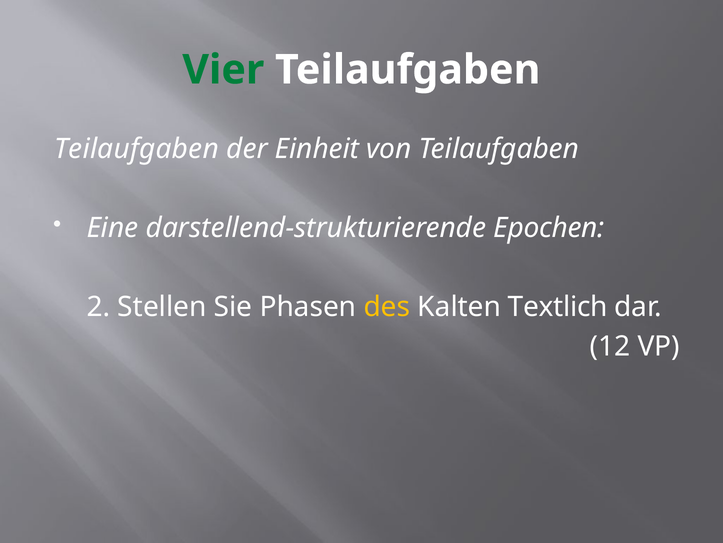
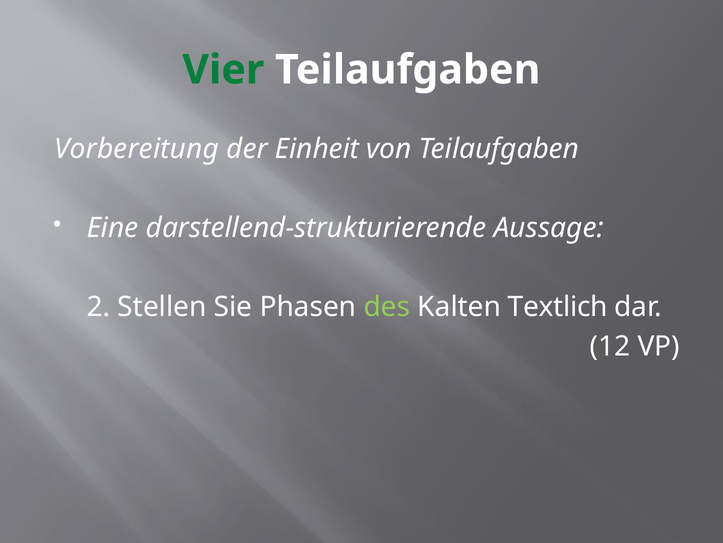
Teilaufgaben: Teilaufgaben -> Vorbereitung (137, 149)
Epochen: Epochen -> Aussage (549, 228)
des colour: yellow -> light green (387, 307)
